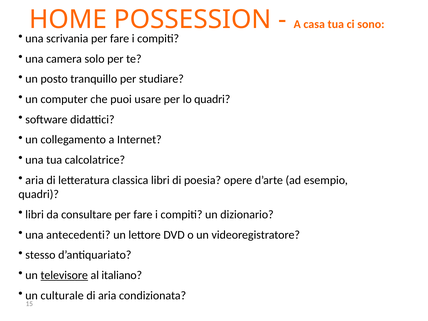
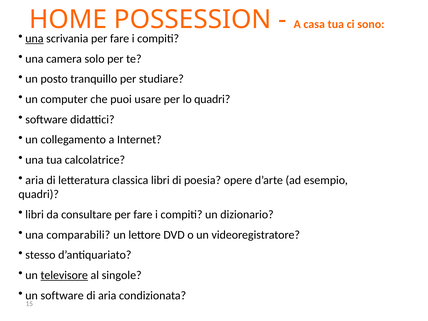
una underline: none -> present (34, 39)
antecedenti: antecedenti -> comparabili (78, 235)
italiano: italiano -> singole (122, 275)
un culturale: culturale -> software (62, 296)
